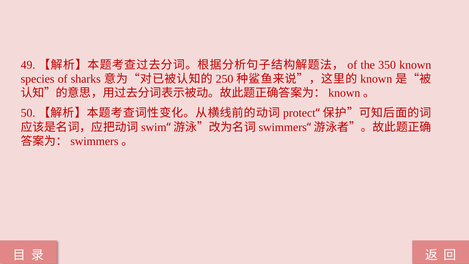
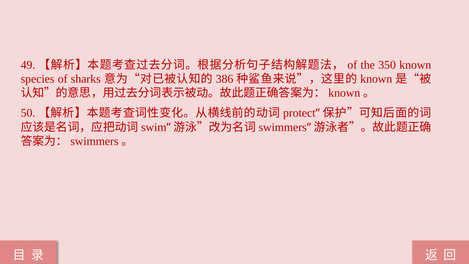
250: 250 -> 386 (225, 79)
